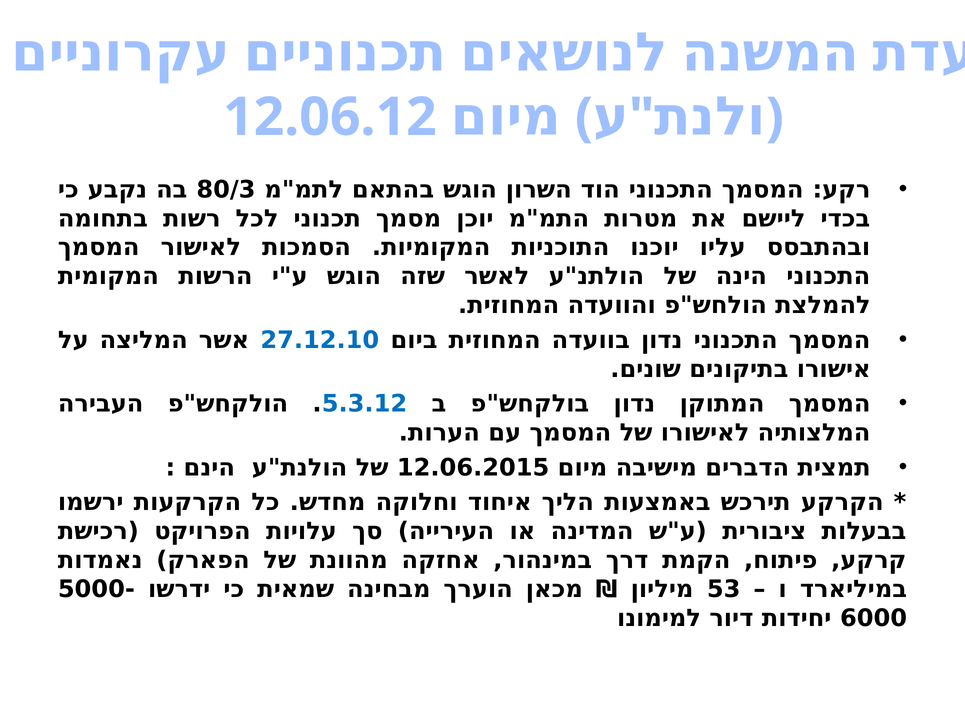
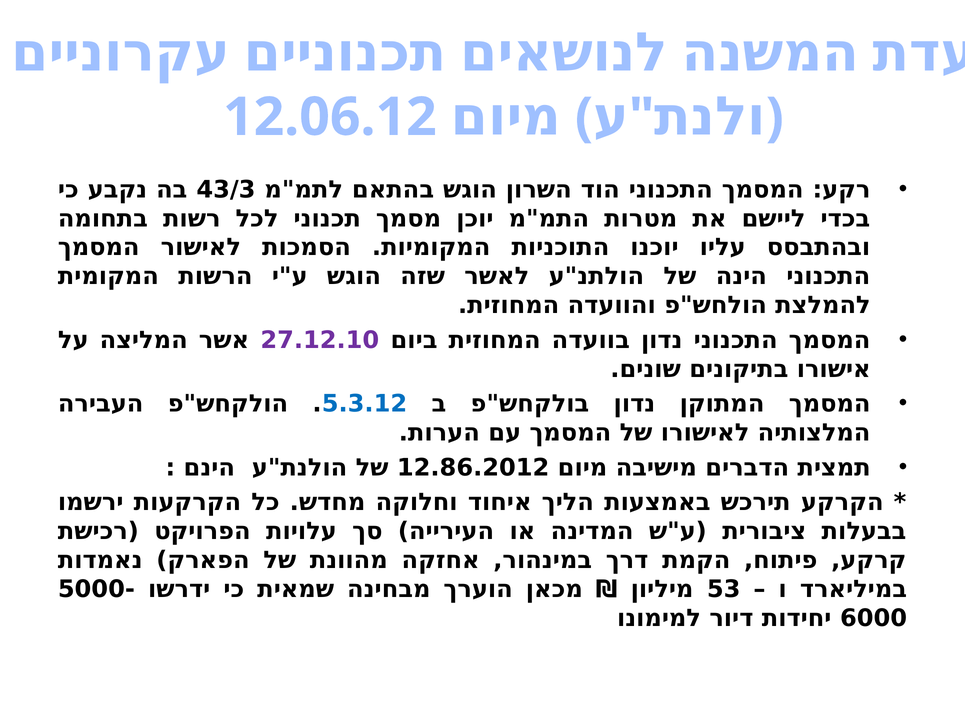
80/3: 80/3 -> 43/3 (226, 190)
27.12.10 colour: blue -> purple (320, 341)
12.06.2015: 12.06.2015 -> 12.86.2012 (473, 468)
